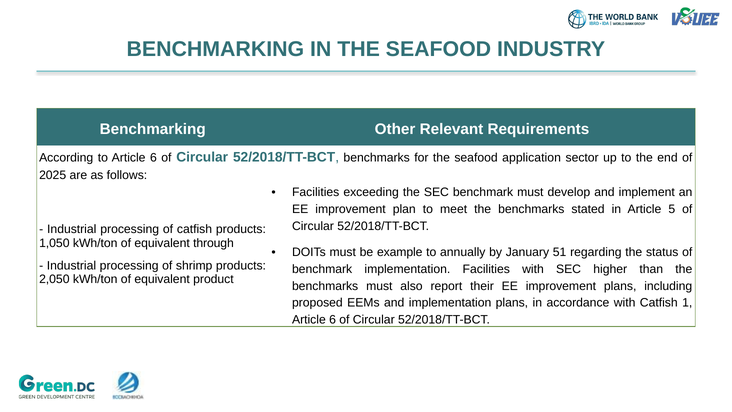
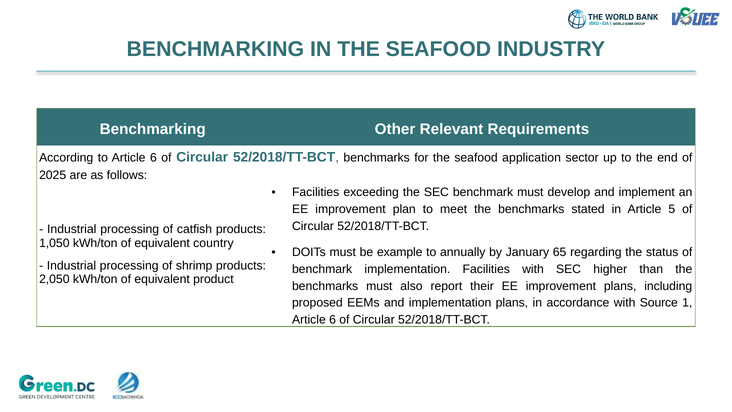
through: through -> country (213, 243)
51: 51 -> 65 (560, 252)
with Catfish: Catfish -> Source (659, 303)
